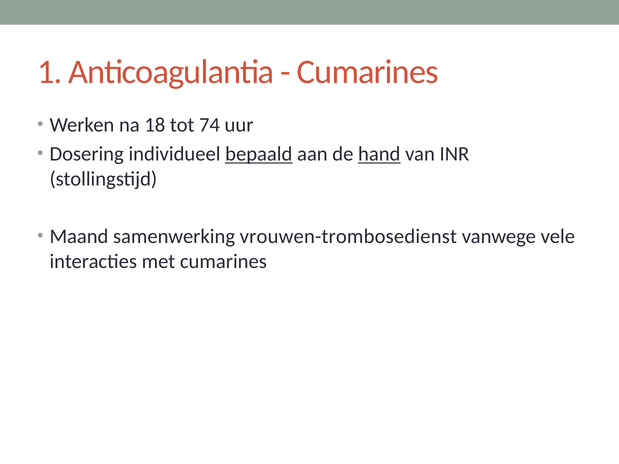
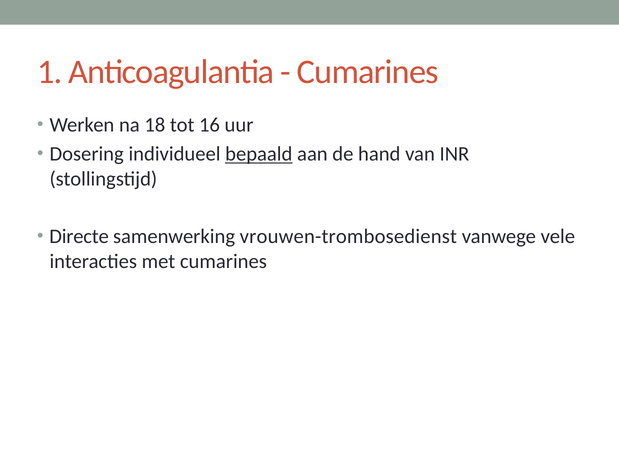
74: 74 -> 16 (209, 125)
hand underline: present -> none (379, 154)
Maand: Maand -> Directe (79, 237)
